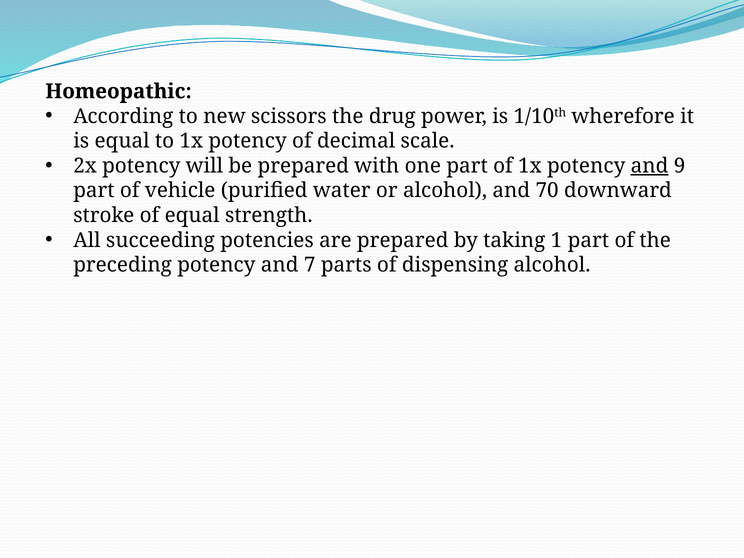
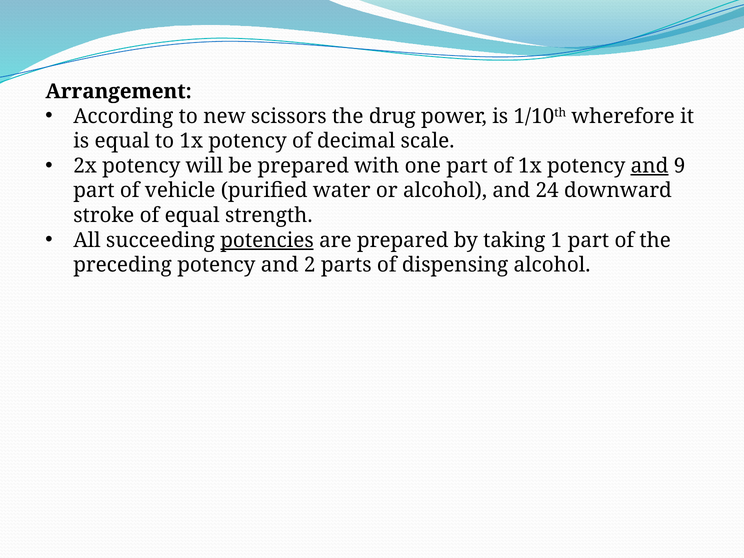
Homeopathic: Homeopathic -> Arrangement (119, 91)
70: 70 -> 24 (547, 191)
potencies underline: none -> present (267, 240)
7: 7 -> 2 (310, 265)
